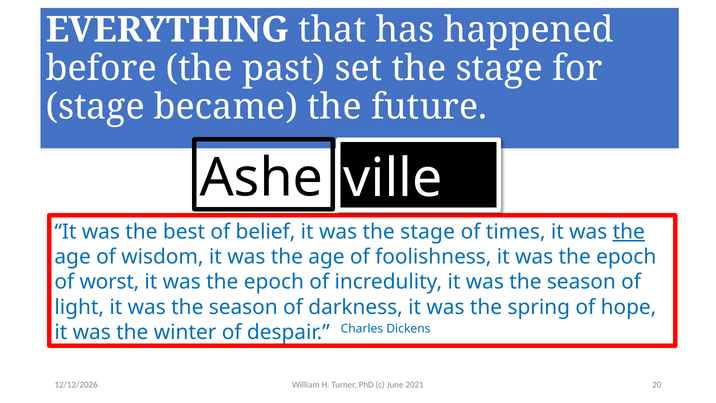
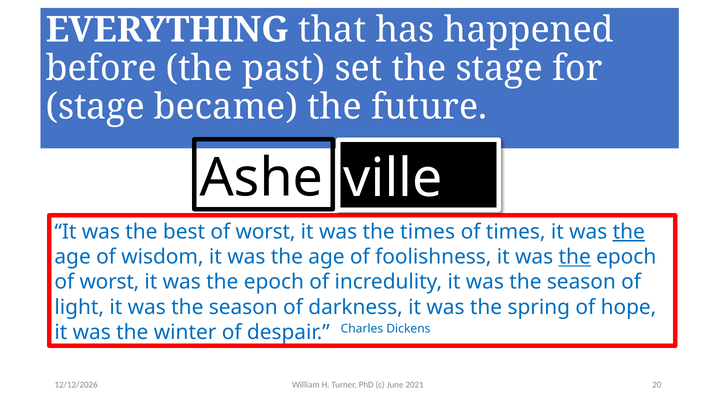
best of belief: belief -> worst (266, 232)
was the stage: stage -> times (428, 232)
the underline: none -> present (575, 257)
